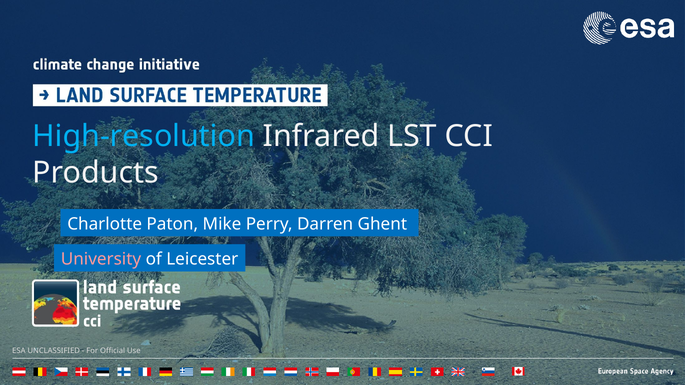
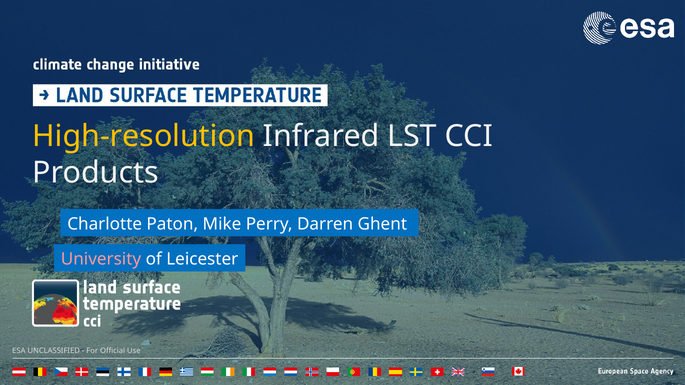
High-resolution colour: light blue -> yellow (144, 137)
